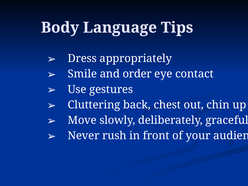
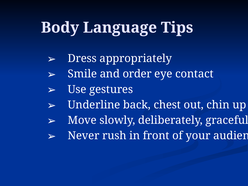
Cluttering: Cluttering -> Underline (94, 105)
